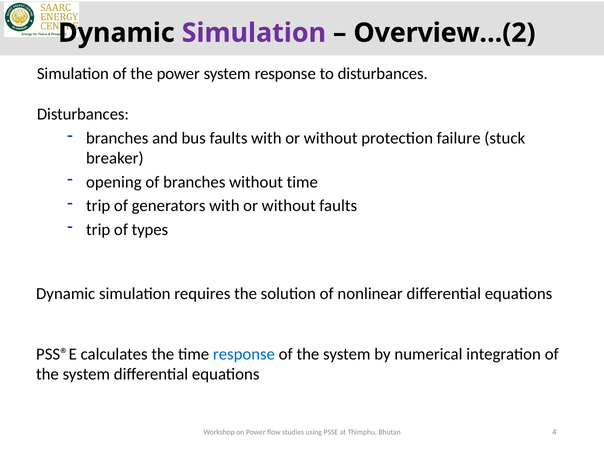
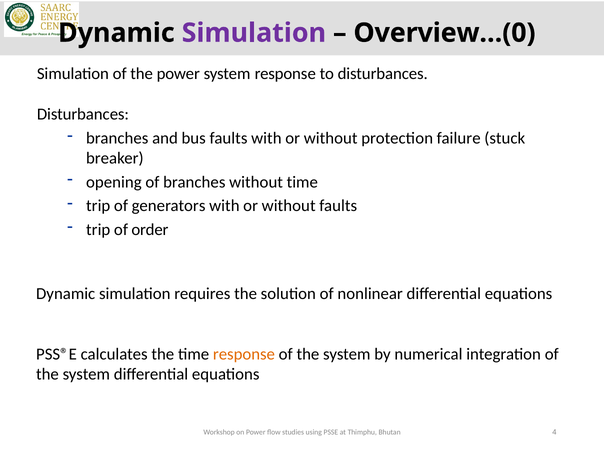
Overview…(2: Overview…(2 -> Overview…(0 (445, 33)
types: types -> order (150, 230)
response colour: blue -> orange (244, 354)
